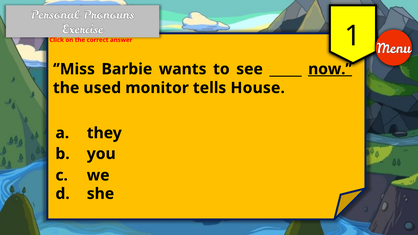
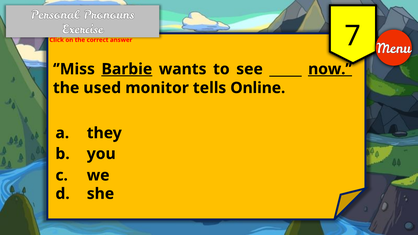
1: 1 -> 7 (353, 36)
Barbie underline: none -> present (127, 69)
House: House -> Online (258, 88)
